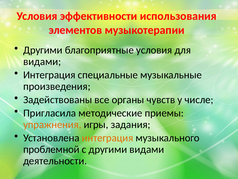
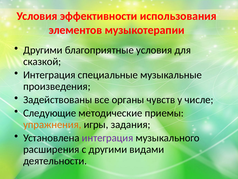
видами: видами -> сказкой (42, 61)
Пригласила: Пригласила -> Следующие (50, 113)
интеграция colour: orange -> purple (108, 138)
проблемной: проблемной -> расширения (51, 149)
